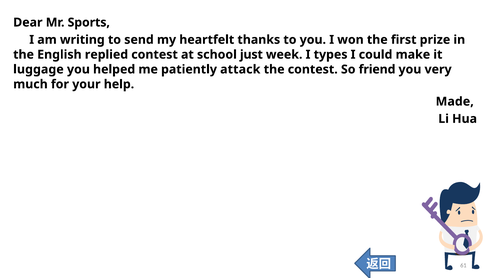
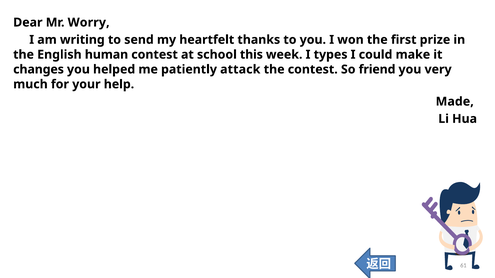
Sports: Sports -> Worry (89, 22)
replied: replied -> human (106, 55)
just: just -> this (251, 55)
luggage: luggage -> changes (39, 69)
